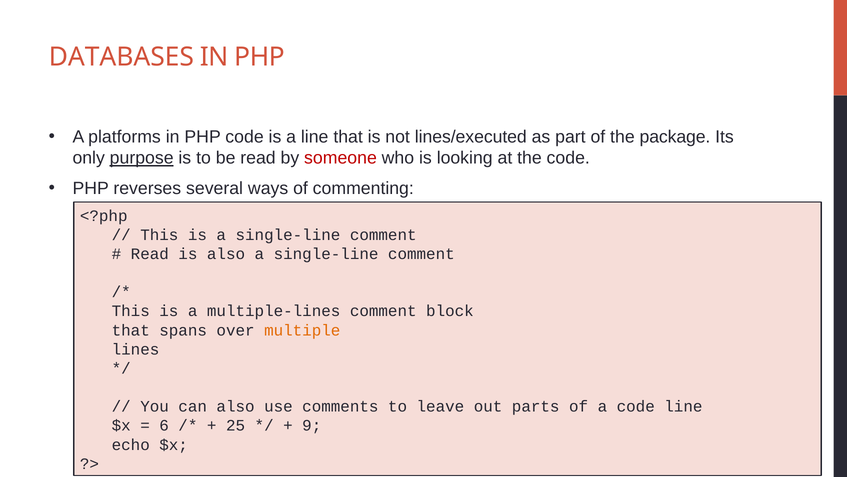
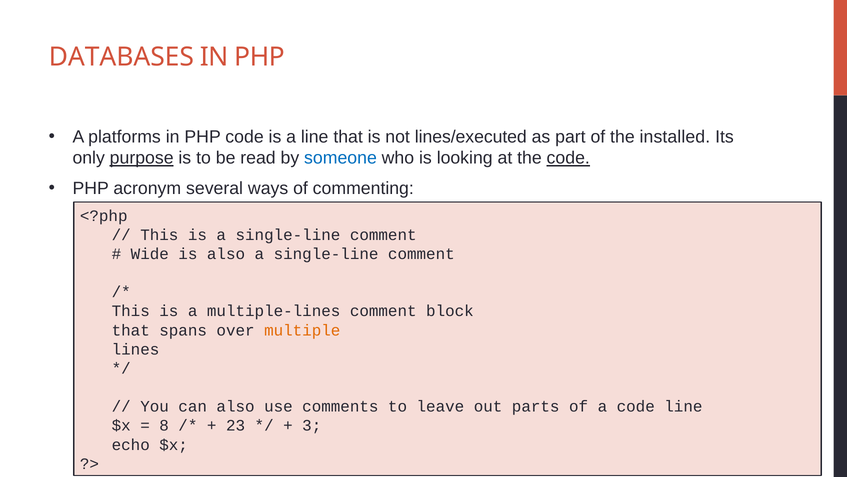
package: package -> installed (675, 137)
someone colour: red -> blue (340, 158)
code underline: none -> present (568, 158)
reverses: reverses -> acronym (147, 188)
Read: Read -> Wide (150, 254)
6: 6 -> 8 (164, 425)
25: 25 -> 23 (236, 425)
9: 9 -> 3 (312, 425)
